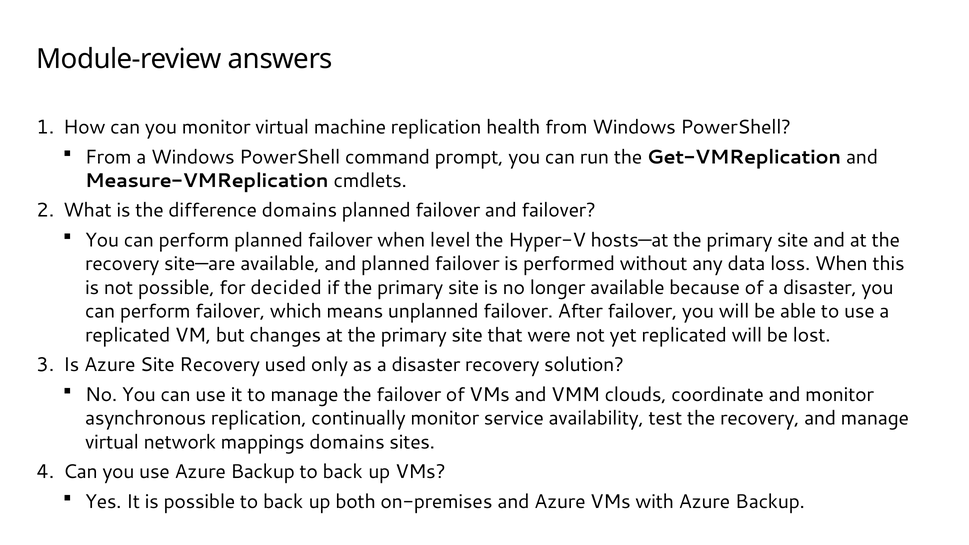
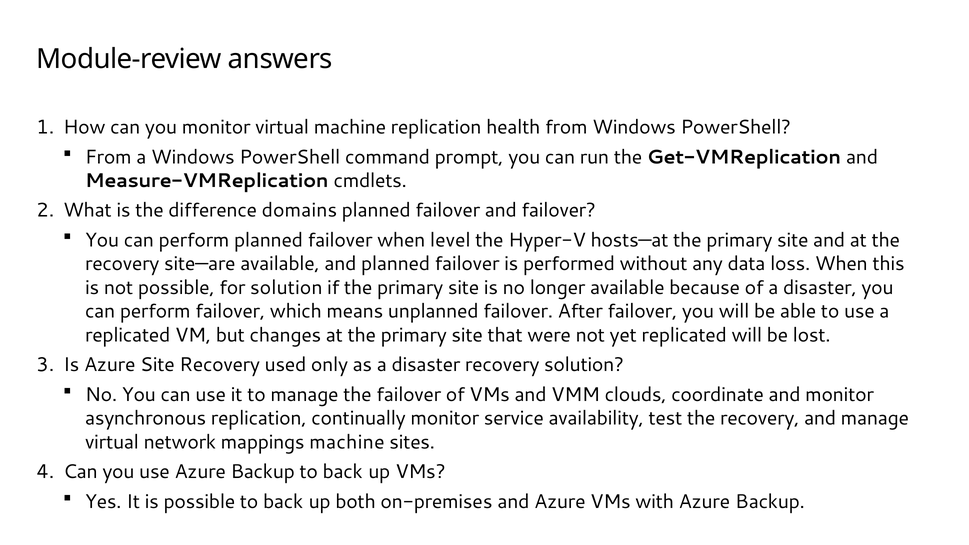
for decided: decided -> solution (286, 288)
mappings domains: domains -> machine (347, 442)
